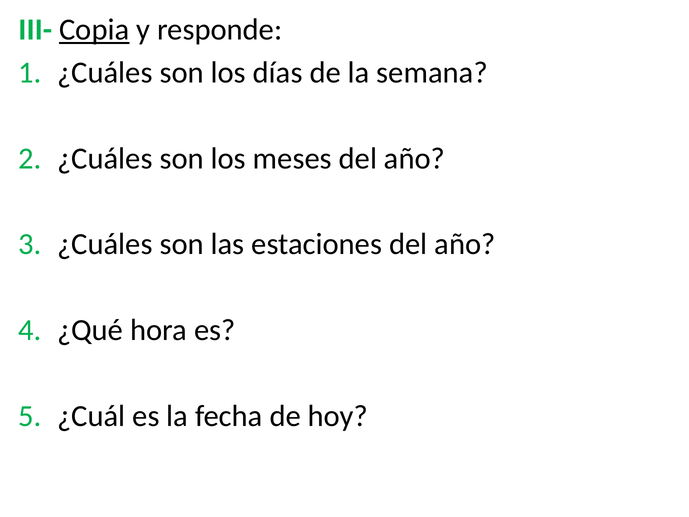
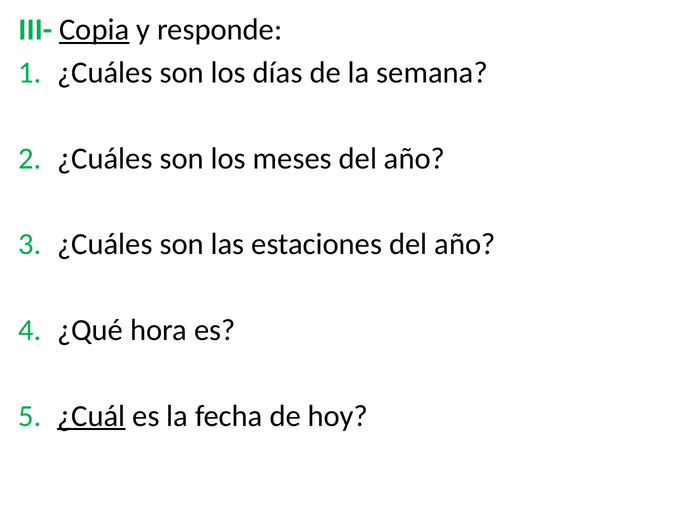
¿Cuál underline: none -> present (91, 416)
